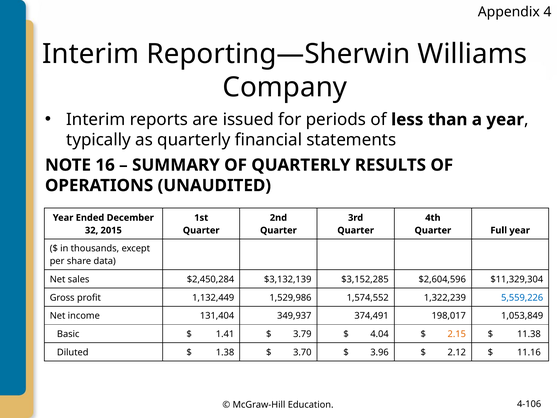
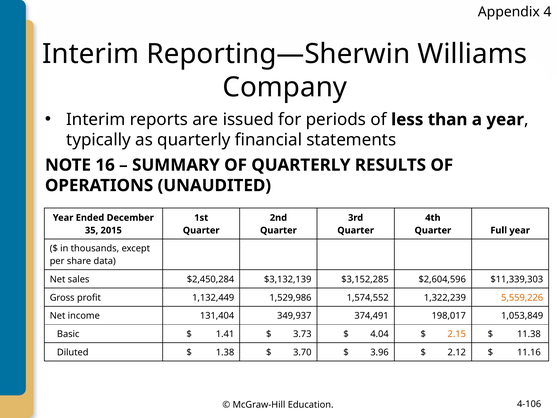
32: 32 -> 35 (92, 230)
$11,329,304: $11,329,304 -> $11,339,303 (517, 279)
5,559,226 colour: blue -> orange (522, 298)
3.79: 3.79 -> 3.73 (302, 334)
